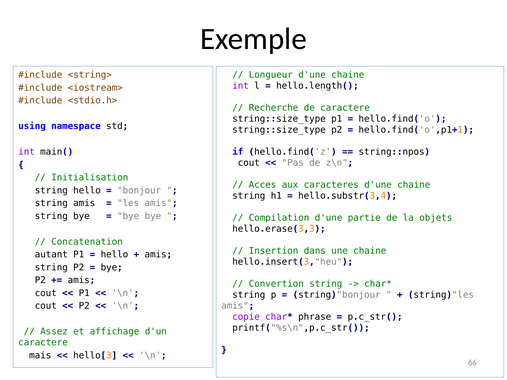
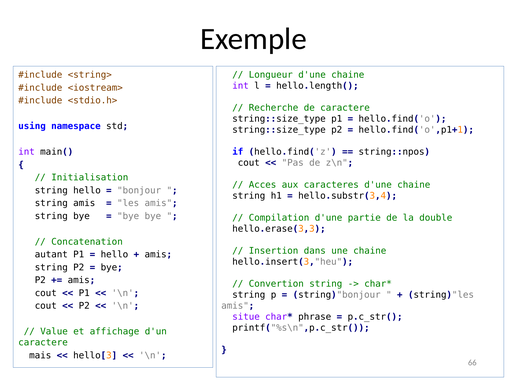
objets: objets -> double (436, 218)
copie: copie -> situe (246, 317)
Assez: Assez -> Value (54, 332)
